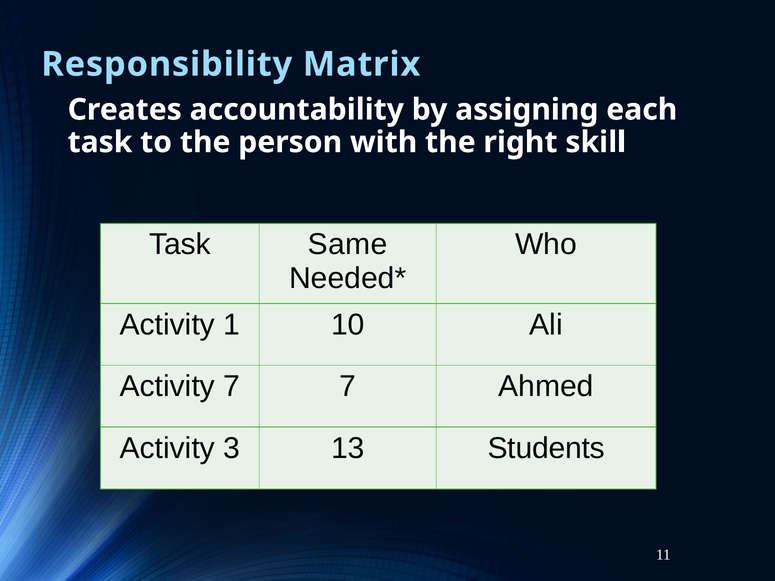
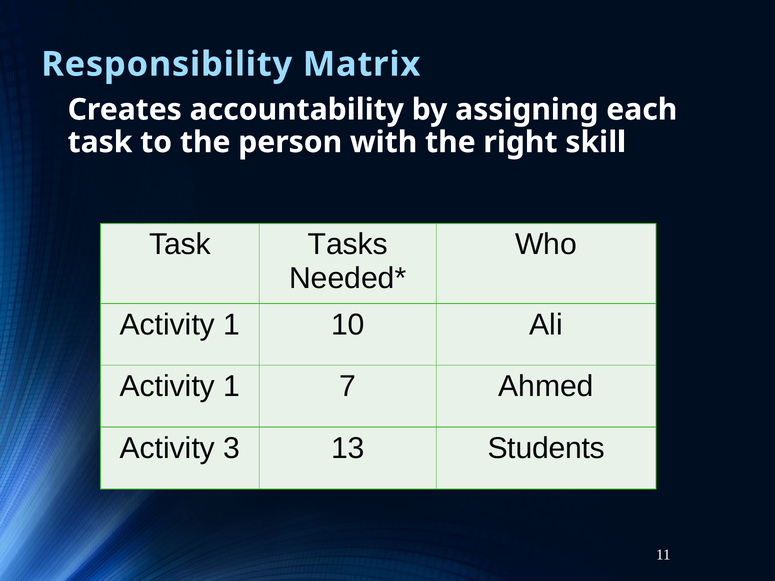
Same: Same -> Tasks (348, 245)
7: 7 -> 1 (232, 387)
